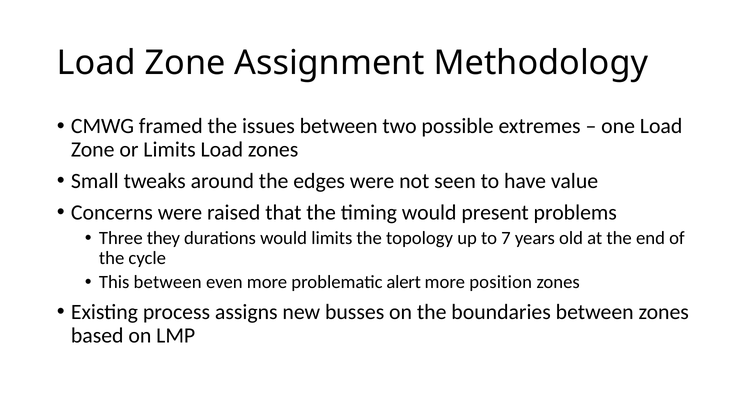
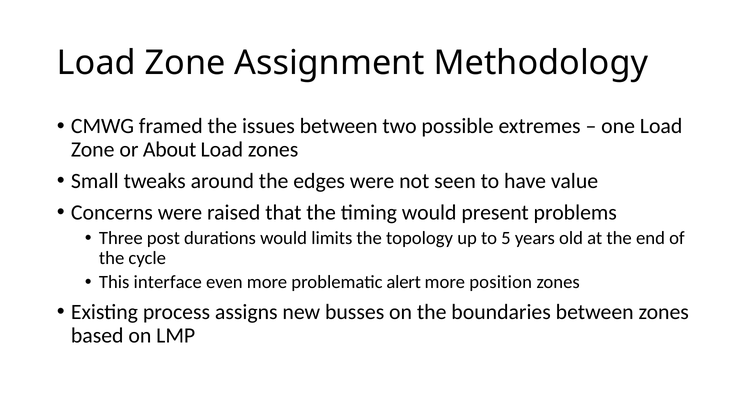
or Limits: Limits -> About (170, 150)
they: they -> post (163, 238)
7: 7 -> 5 (506, 238)
This between: between -> interface (168, 282)
